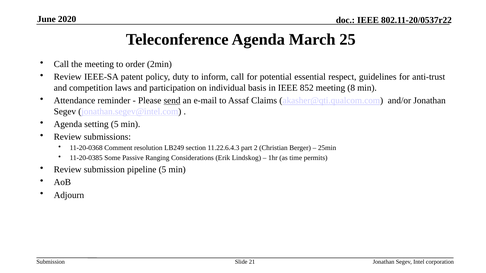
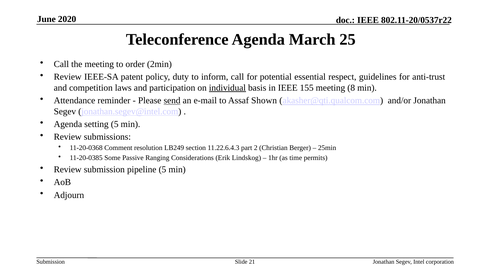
individual underline: none -> present (227, 88)
852: 852 -> 155 (307, 88)
Claims: Claims -> Shown (264, 101)
